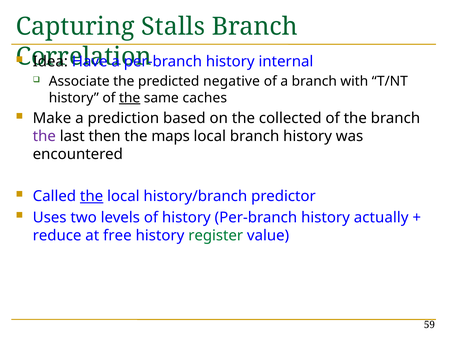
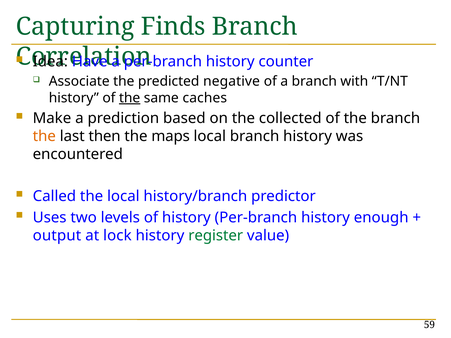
Stalls: Stalls -> Finds (173, 27)
internal: internal -> counter (286, 61)
the colour: purple -> orange (44, 136)
the underline: present -> none (92, 197)
actually: actually -> enough (381, 218)
reduce: reduce -> output (57, 236)
free: free -> lock (117, 236)
